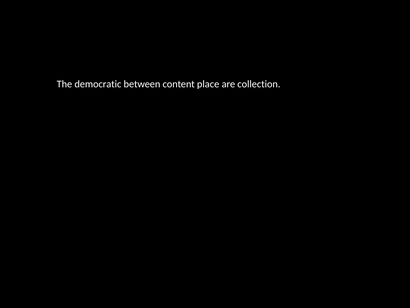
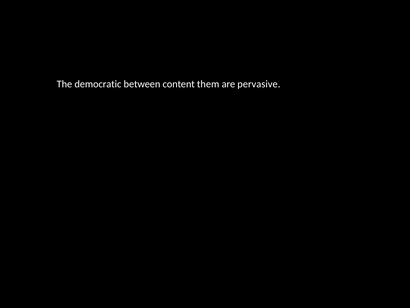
place: place -> them (208, 84)
collection: collection -> pervasive (259, 84)
